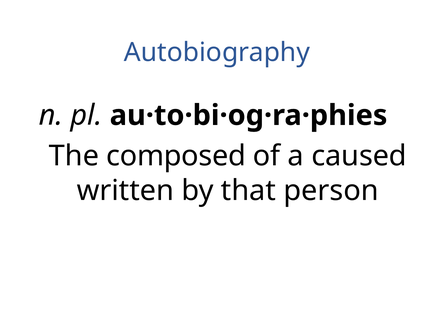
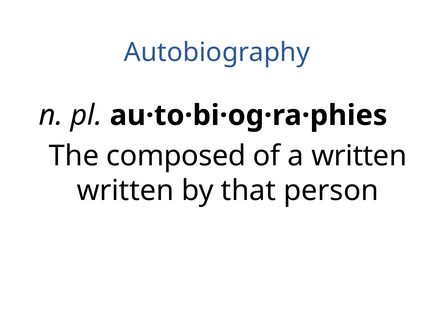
a caused: caused -> written (359, 156)
